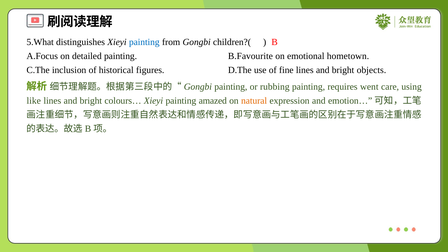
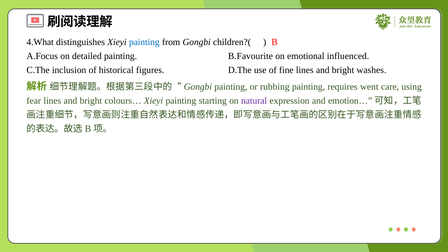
5.What: 5.What -> 4.What (40, 42)
hometown: hometown -> influenced (348, 56)
objects: objects -> washes (371, 70)
like: like -> fear (34, 101)
amazed: amazed -> starting (213, 101)
natural colour: orange -> purple (254, 101)
